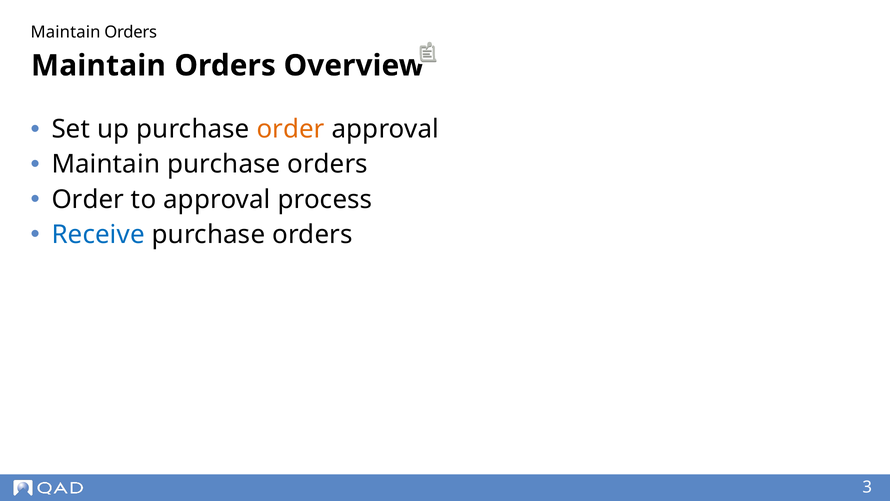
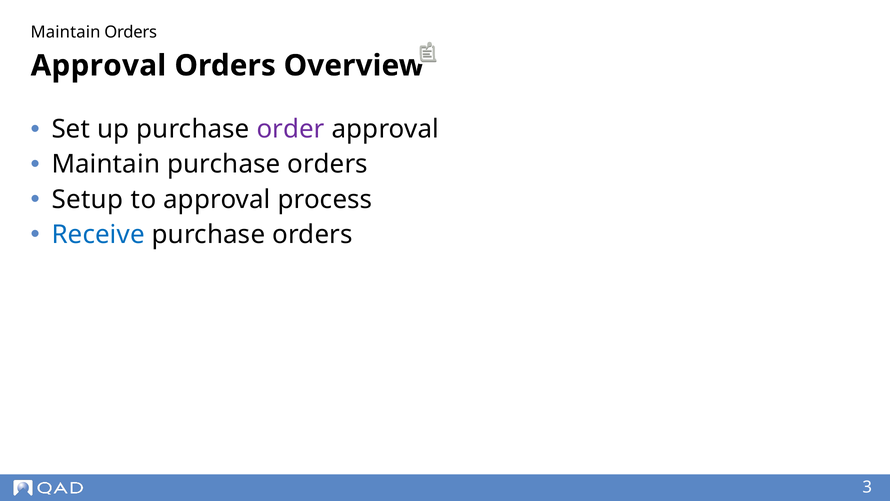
Maintain: Maintain -> Approval (98, 66)
order colour: orange -> purple (291, 129)
Order: Order -> Setup (88, 199)
